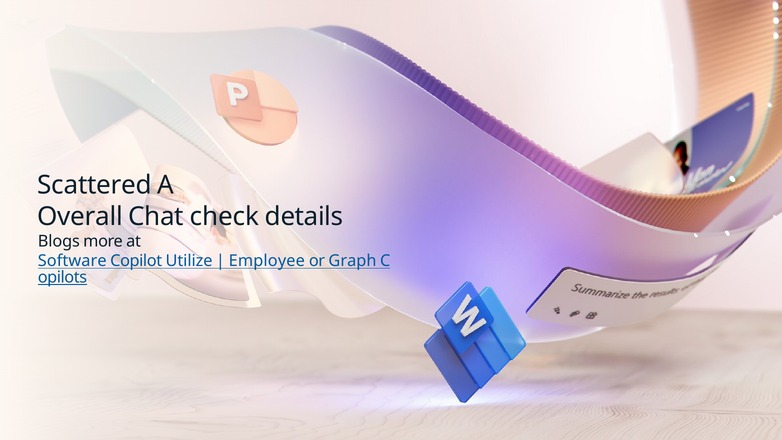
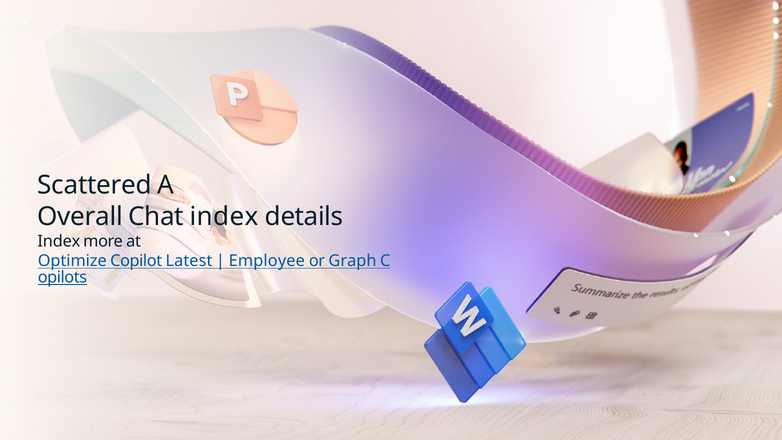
Chat check: check -> index (224, 216)
Blogs: Blogs -> Index (59, 241)
Software: Software -> Optimize (72, 261)
Utilize: Utilize -> Latest (189, 261)
